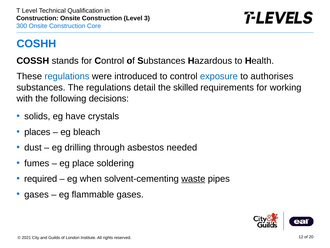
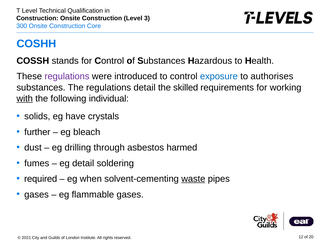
regulations colour: blue -> purple (67, 76)
with underline: none -> present (25, 98)
decisions: decisions -> individual (109, 98)
places: places -> further (37, 132)
needed: needed -> harmed (182, 147)
eg place: place -> detail (83, 163)
